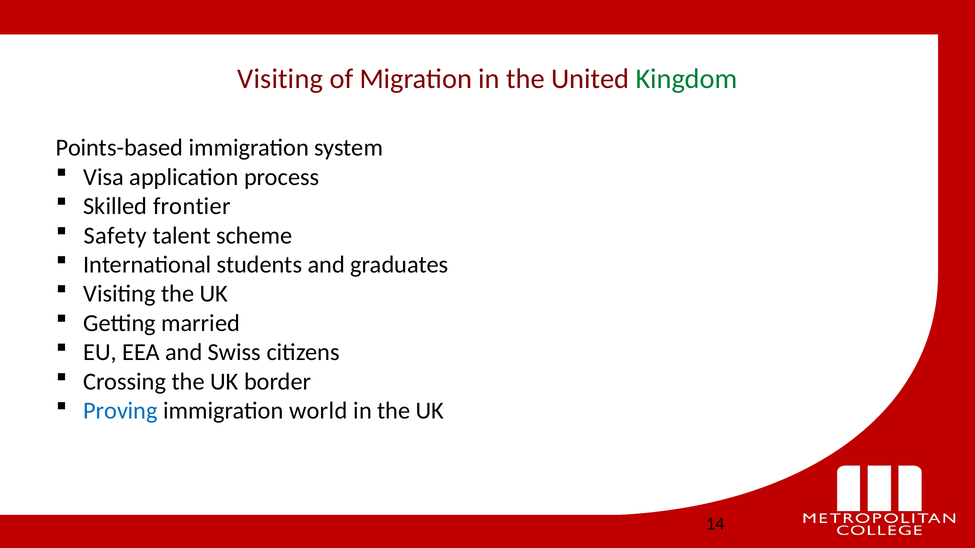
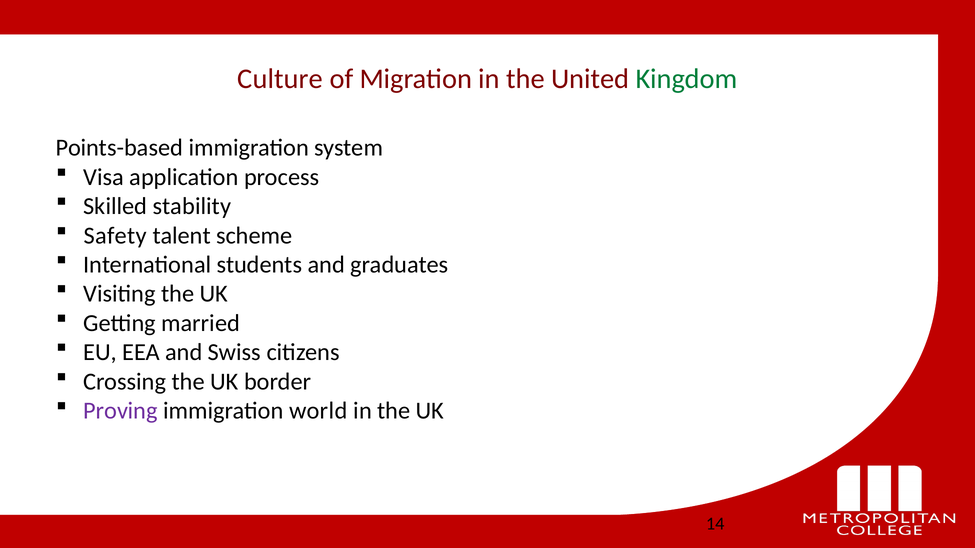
Visiting: Visiting -> Culture (280, 79)
frontier: frontier -> stability (192, 206)
Proving colour: blue -> purple (121, 411)
